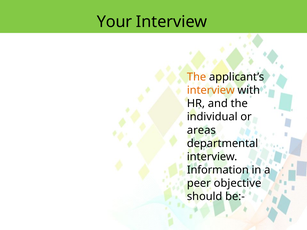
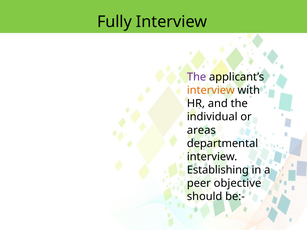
Your: Your -> Fully (114, 22)
The colour: orange -> purple (197, 77)
Information: Information -> Establishing (218, 170)
